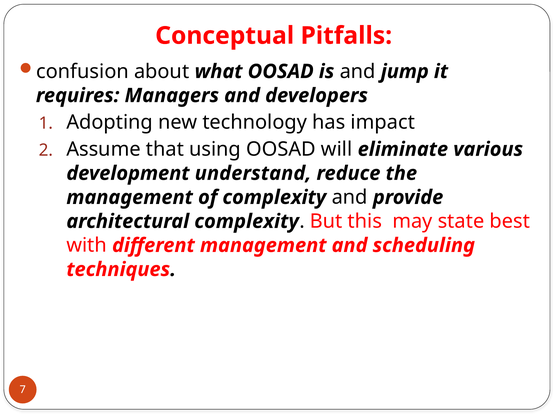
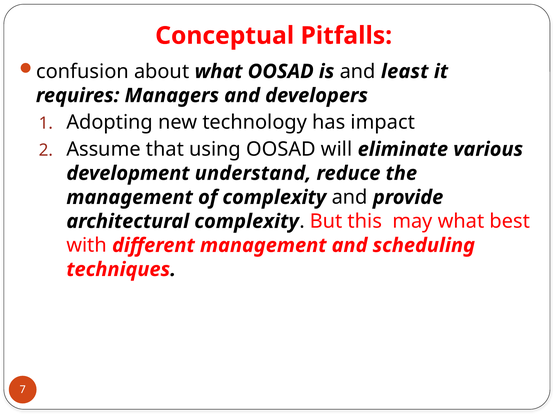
jump: jump -> least (405, 72)
may state: state -> what (461, 222)
